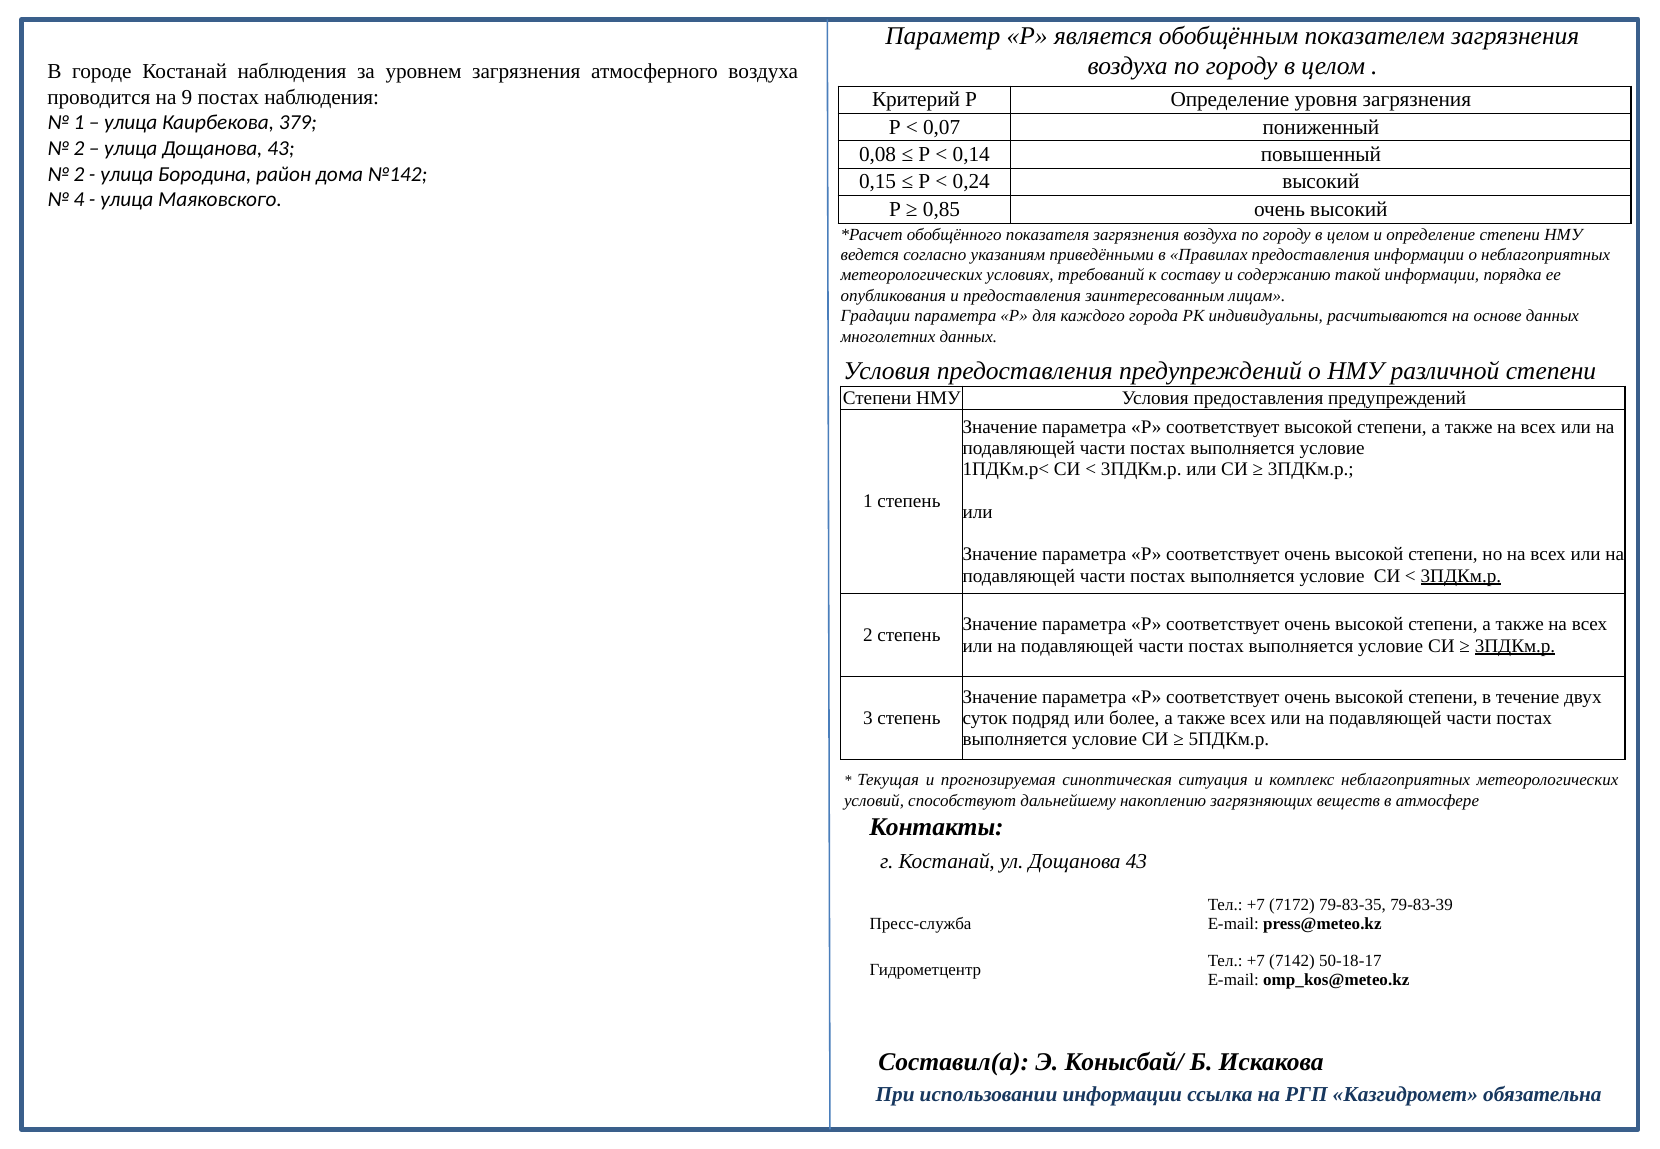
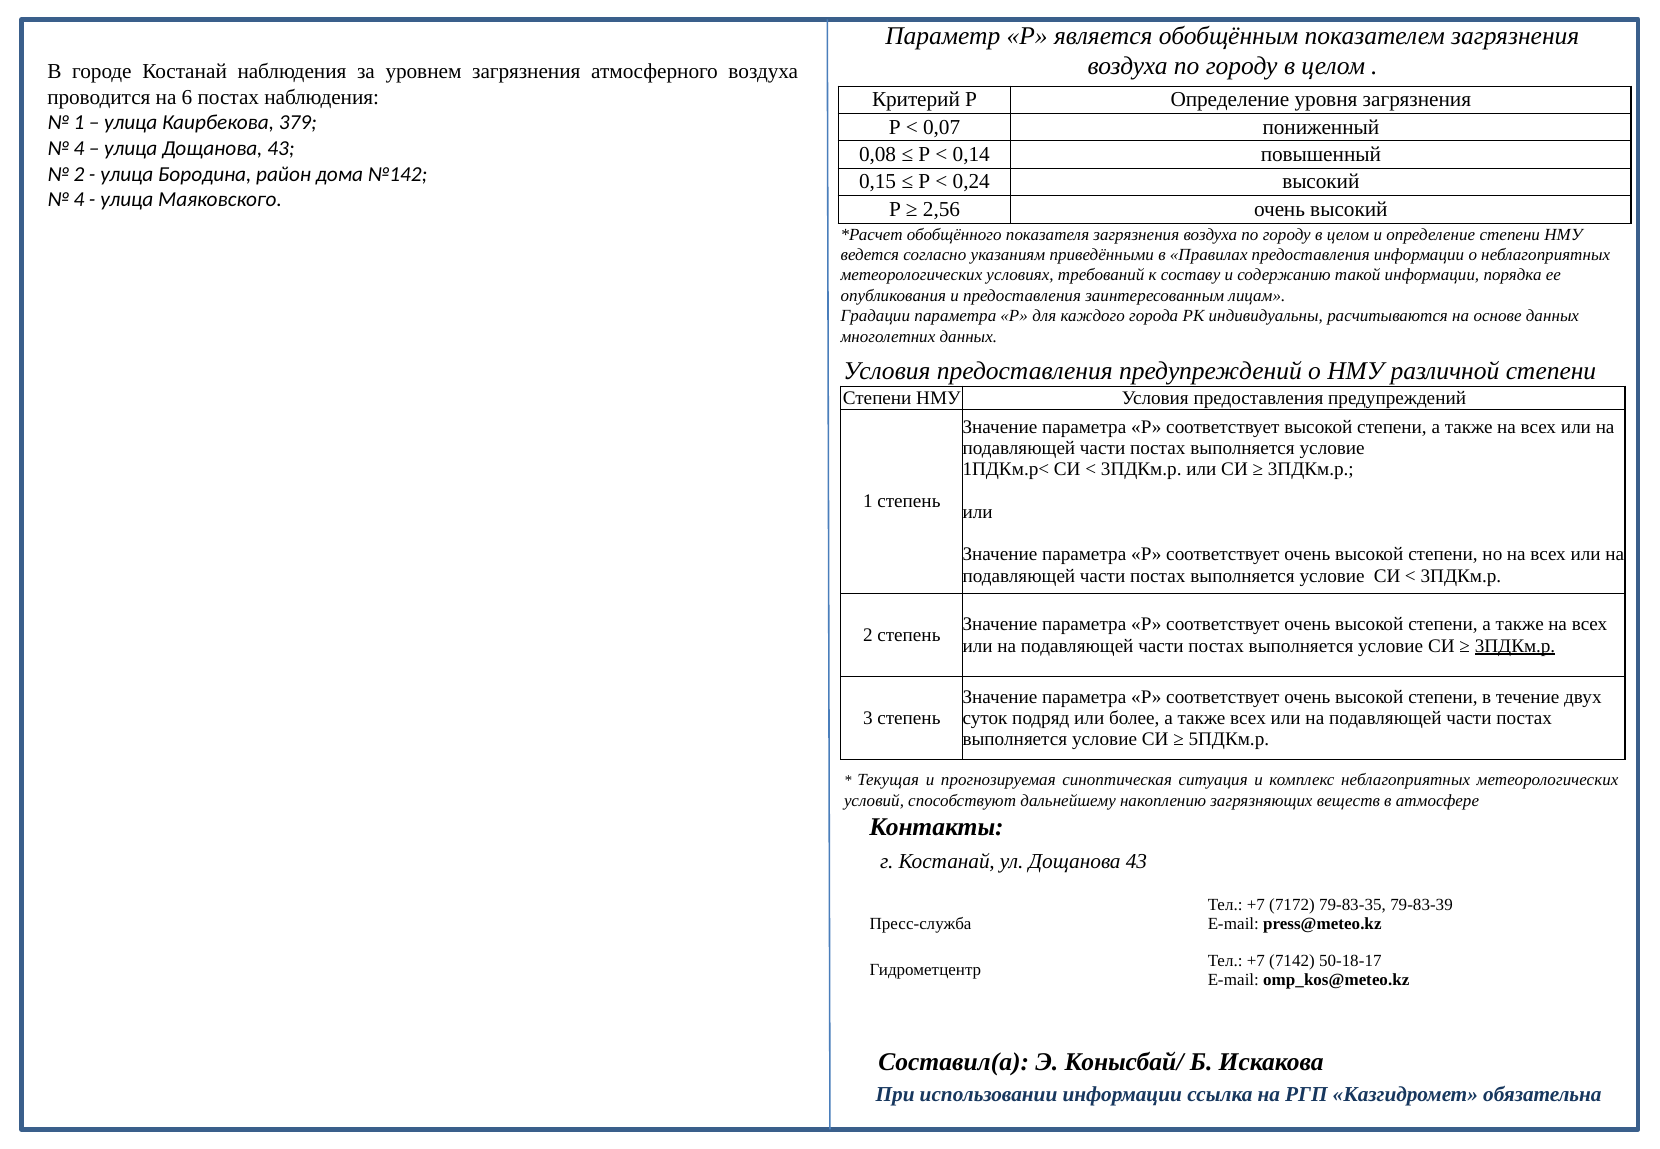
9: 9 -> 6 (187, 97)
2: 2 -> 4 (79, 148)
0,85: 0,85 -> 2,56 (941, 209)
3ПДКм.р underline: present -> none (1461, 576)
